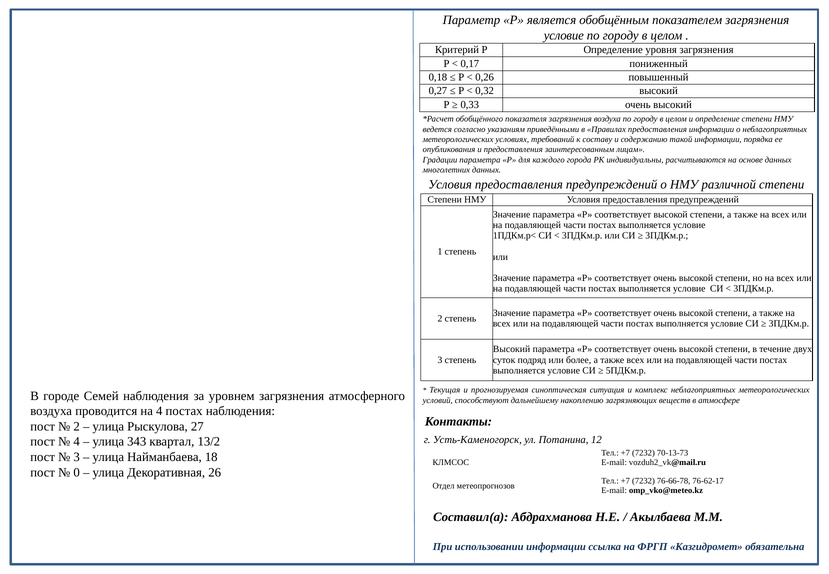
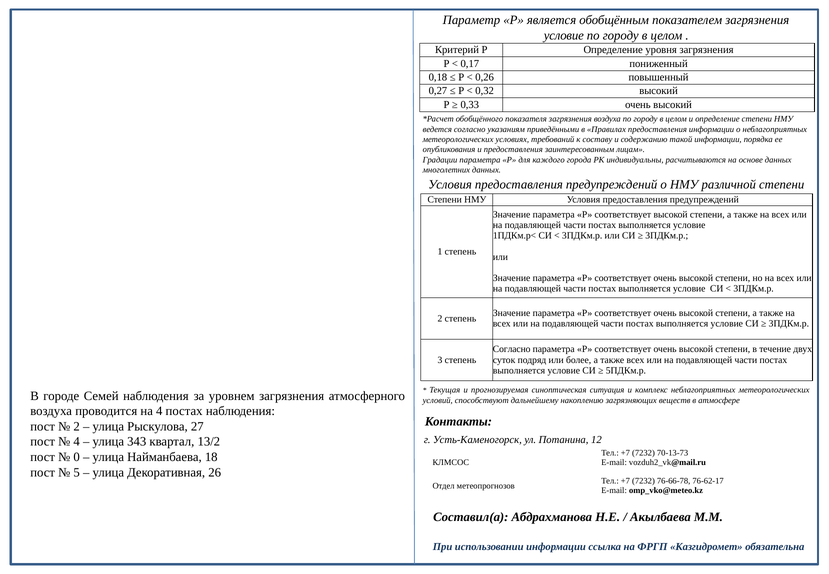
Высокий: Высокий -> Согласно (512, 349)
3: 3 -> 0 (77, 457)
0: 0 -> 5 (77, 472)
